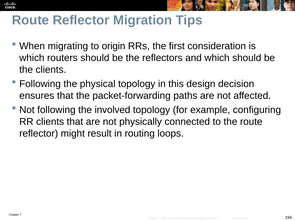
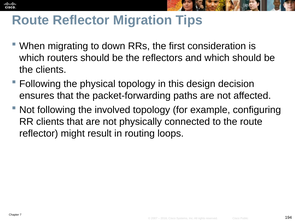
origin: origin -> down (114, 46)
